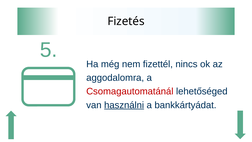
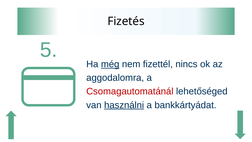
még underline: none -> present (110, 64)
